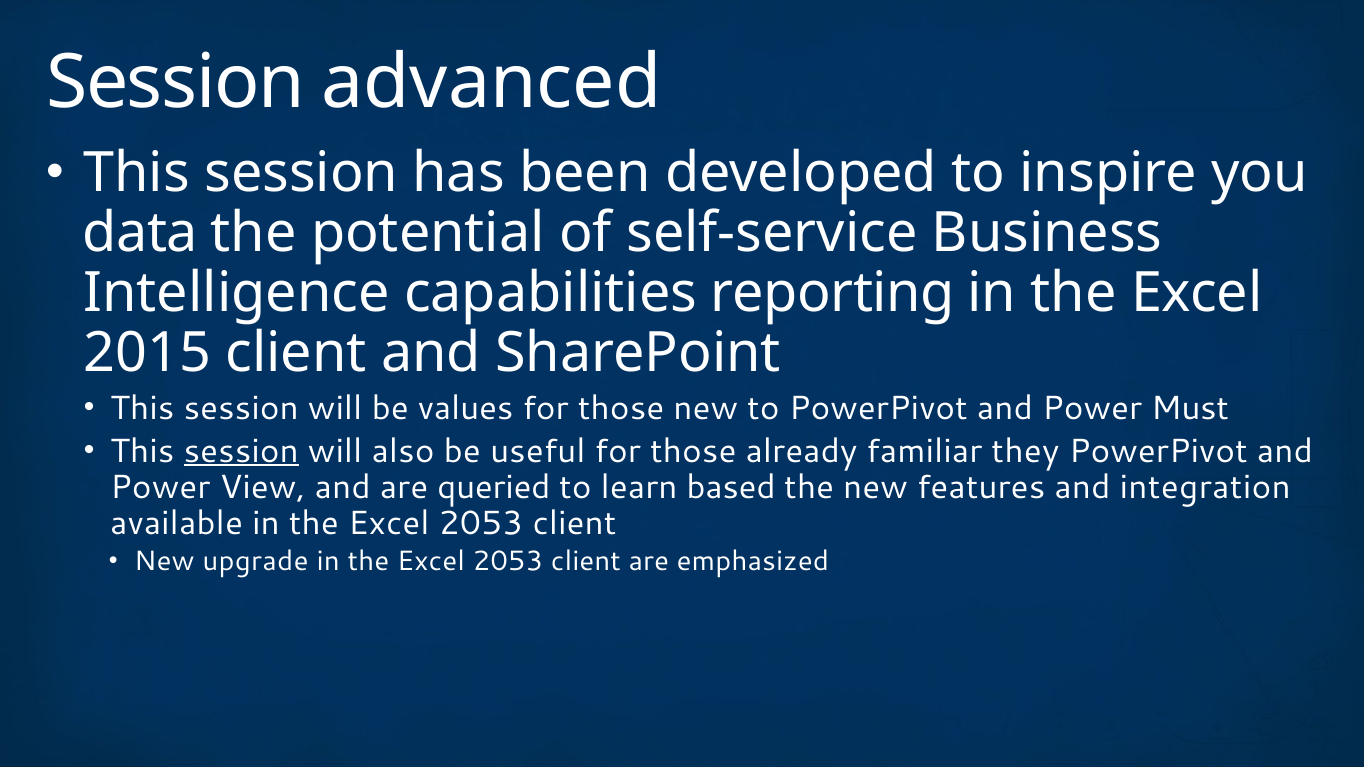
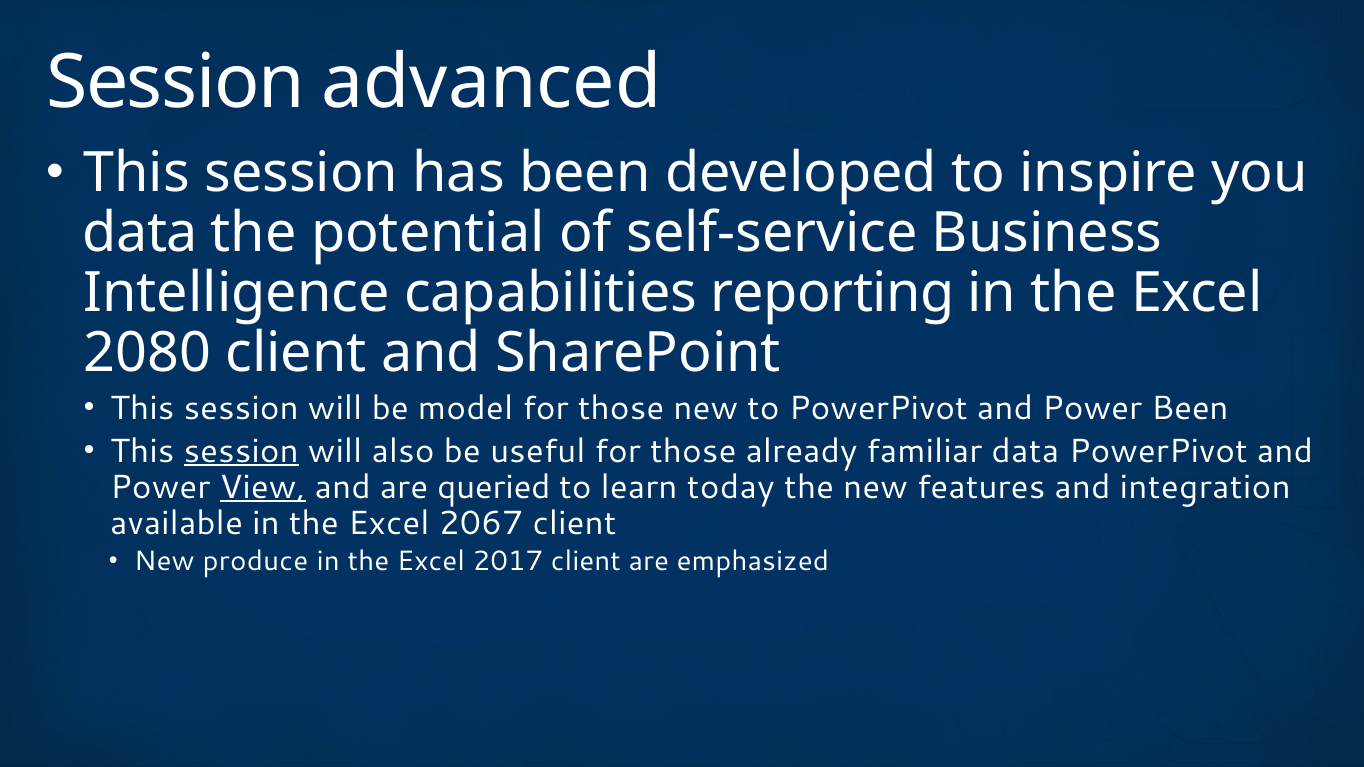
2015: 2015 -> 2080 (147, 353)
values: values -> model (466, 408)
Power Must: Must -> Been (1190, 408)
familiar they: they -> data (1025, 451)
View underline: none -> present (263, 487)
based: based -> today (731, 487)
2053: 2053 -> 2067 (481, 523)
upgrade: upgrade -> produce (255, 562)
2053: 2053 -> 2017 (508, 562)
